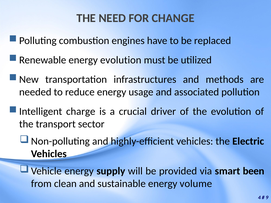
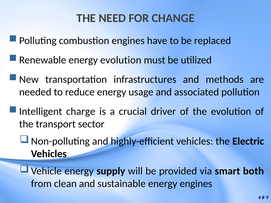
been: been -> both (253, 171)
energy volume: volume -> engines (196, 184)
